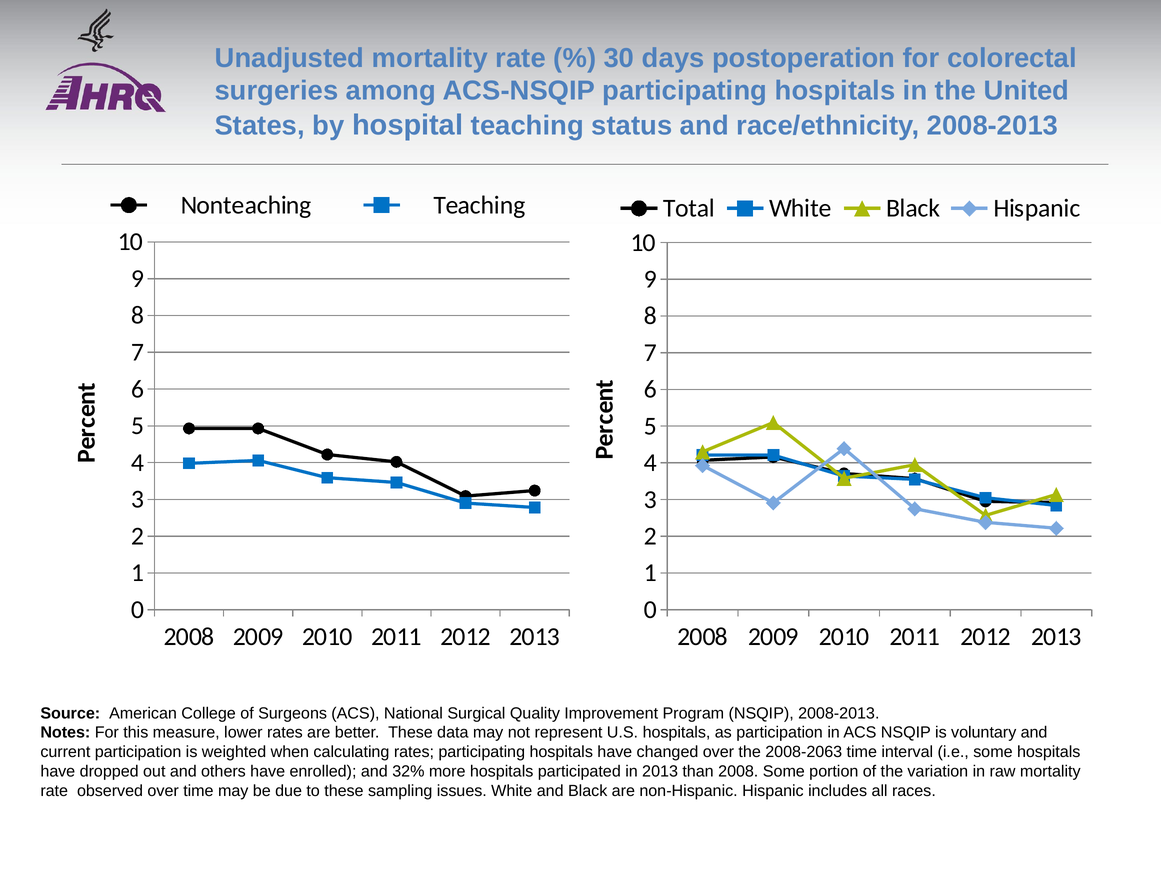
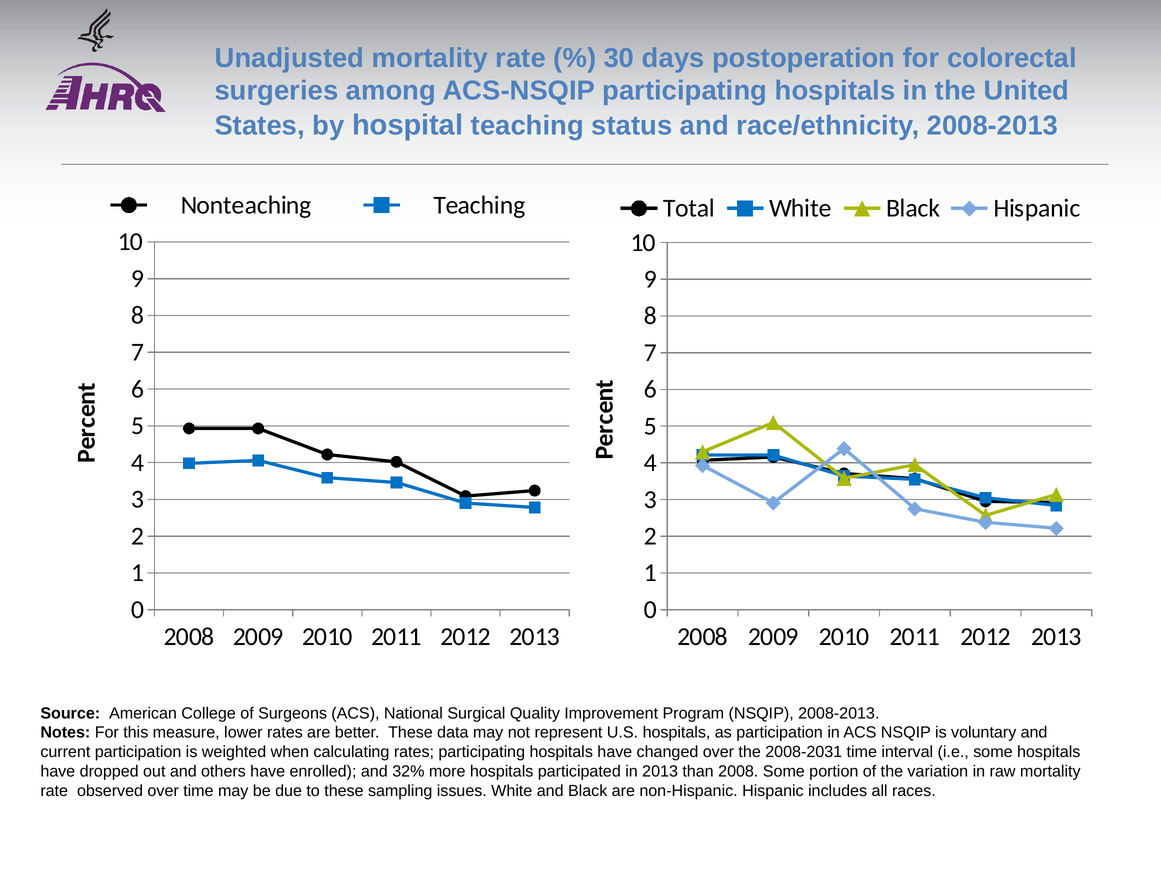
2008-2063: 2008-2063 -> 2008-2031 (804, 752)
